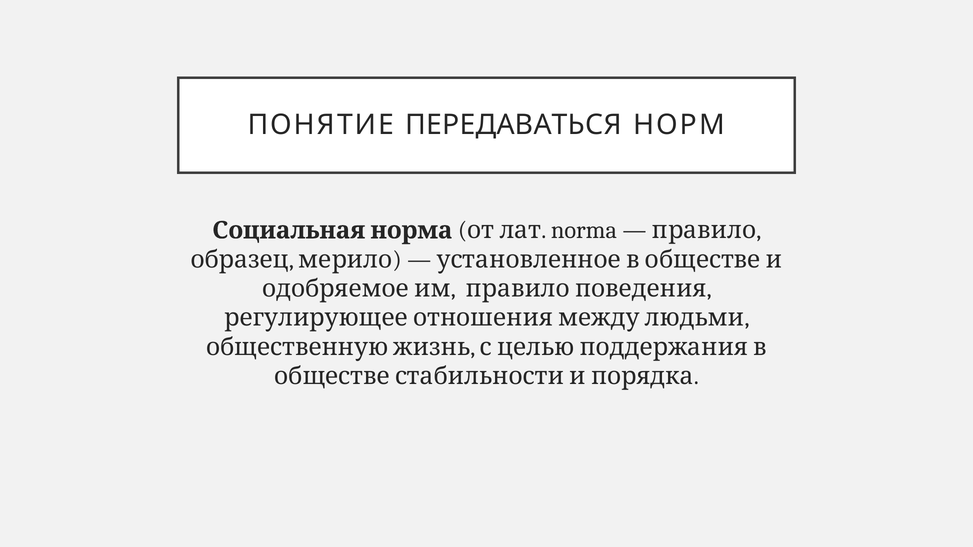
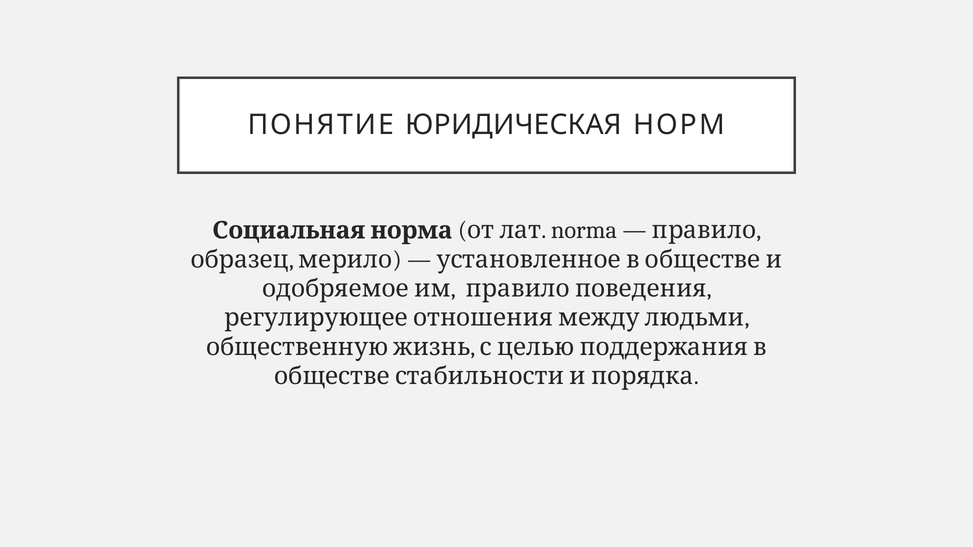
ПЕРЕДАВАТЬСЯ: ПЕРЕДАВАТЬСЯ -> ЮРИДИЧЕСКАЯ (514, 125)
